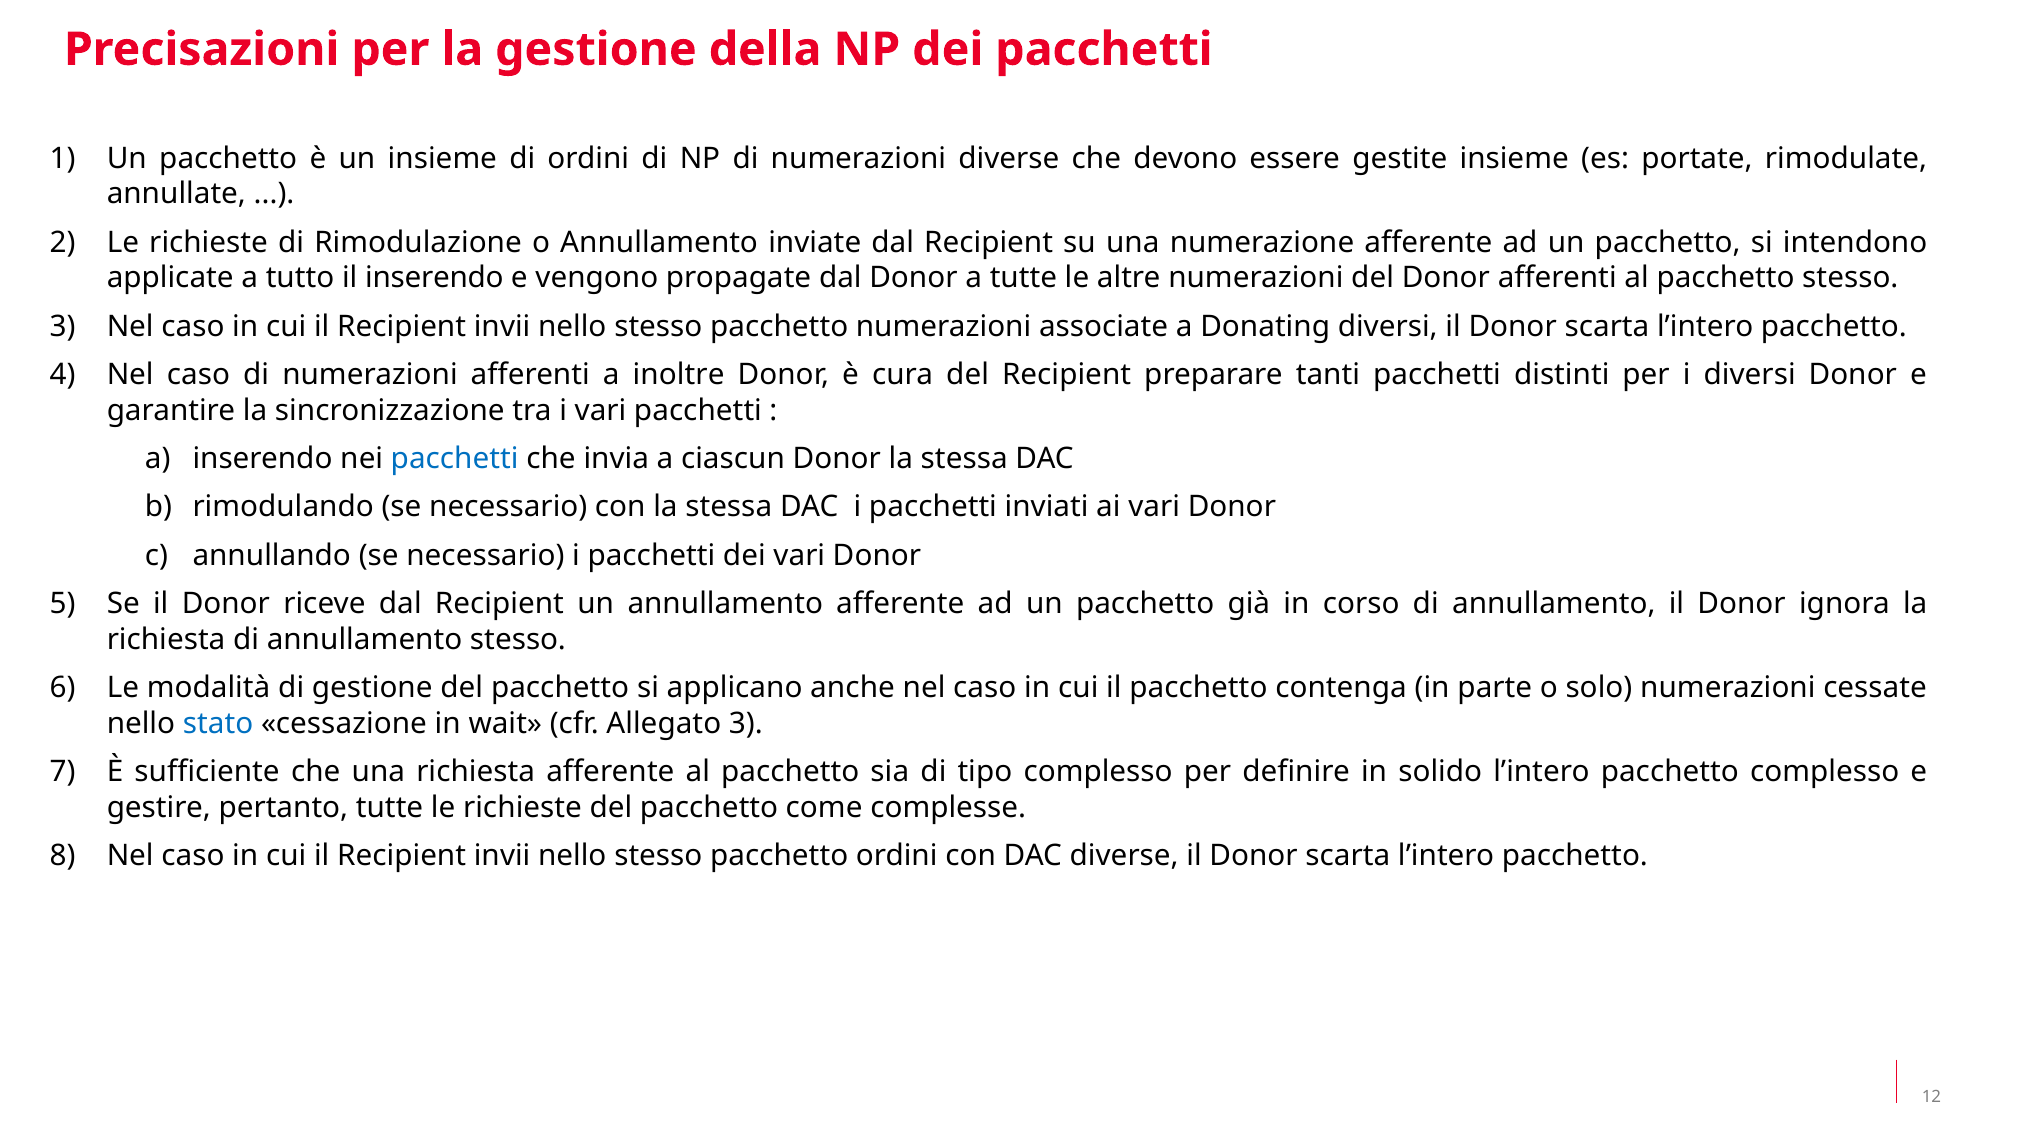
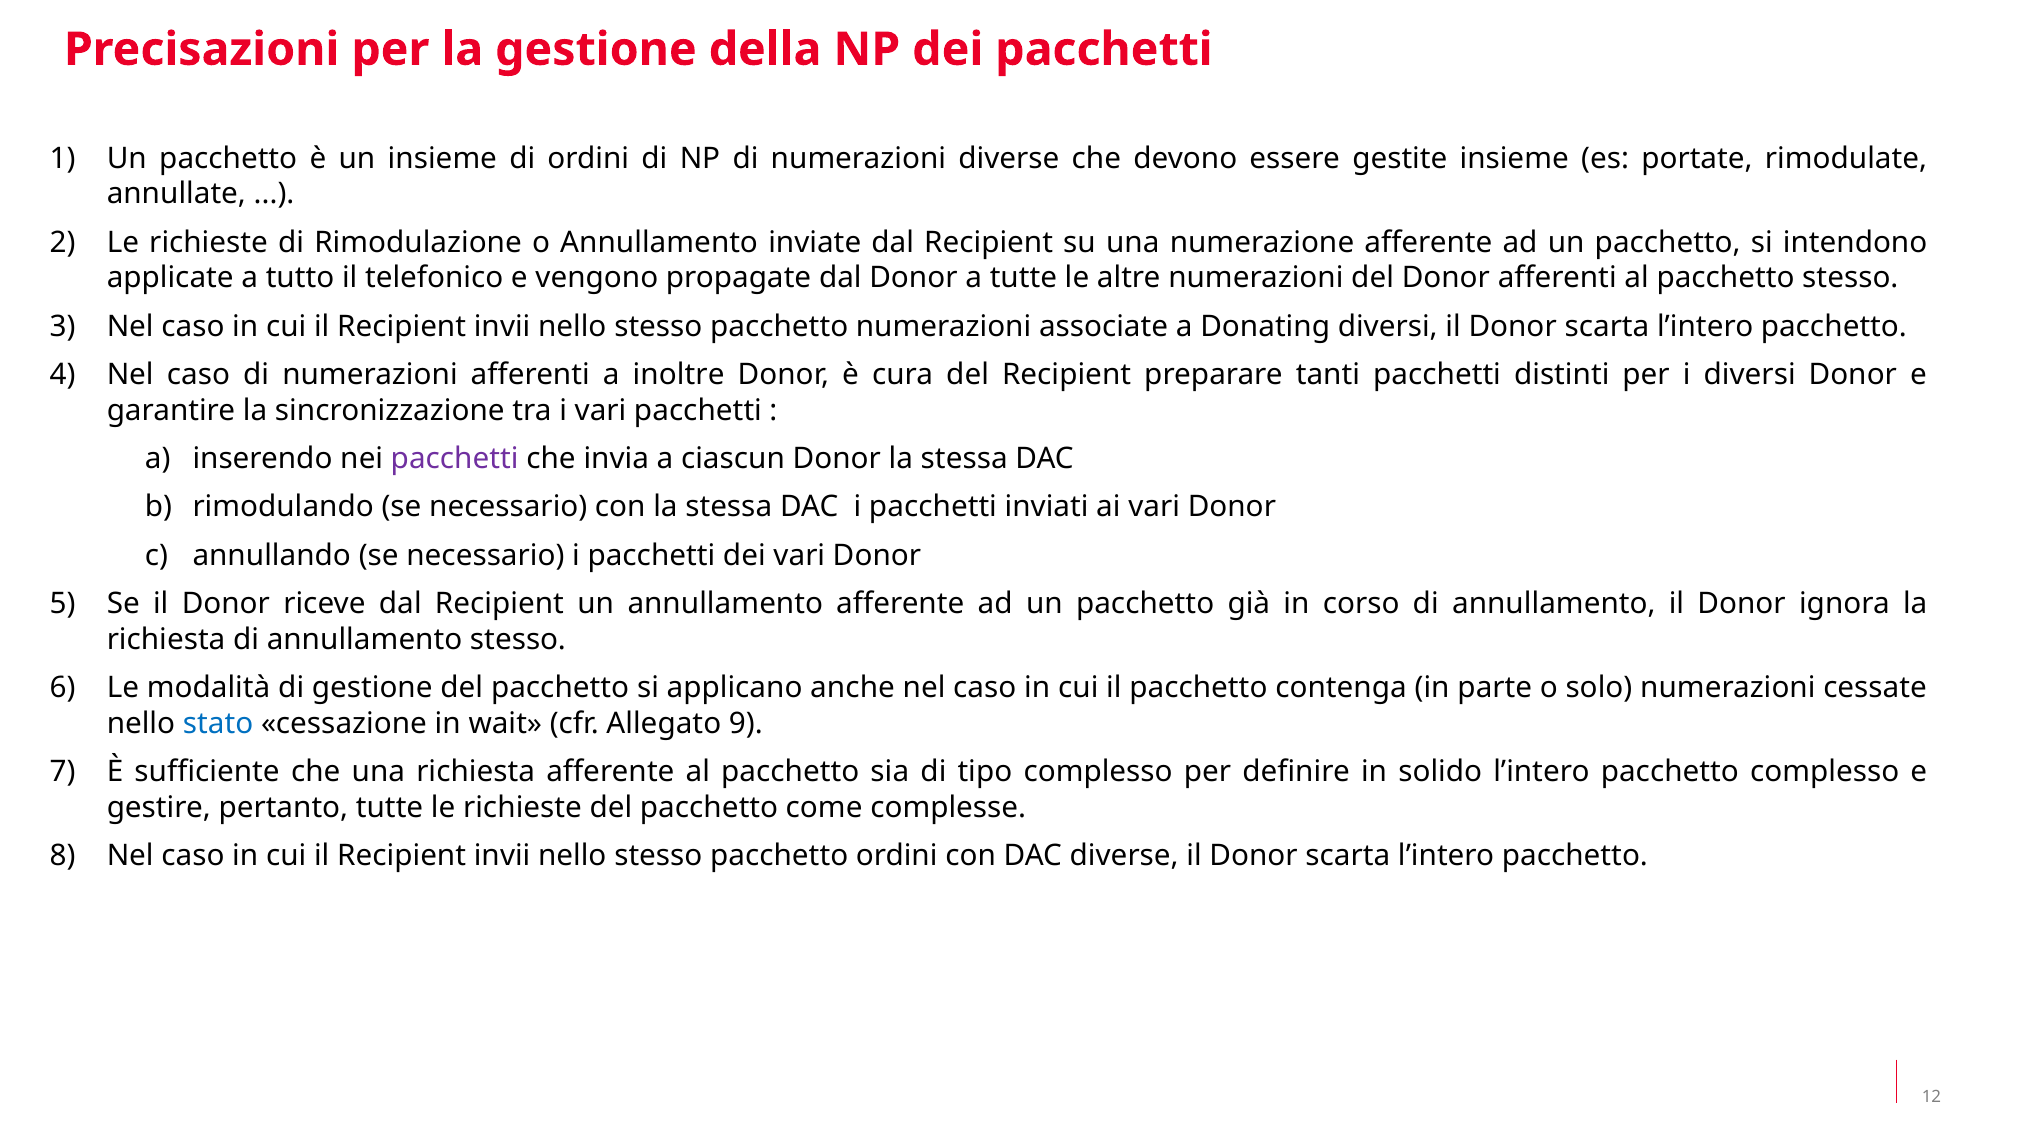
il inserendo: inserendo -> telefonico (434, 278)
pacchetti colour: blue -> purple (455, 459)
Allegato 3: 3 -> 9 (746, 723)
